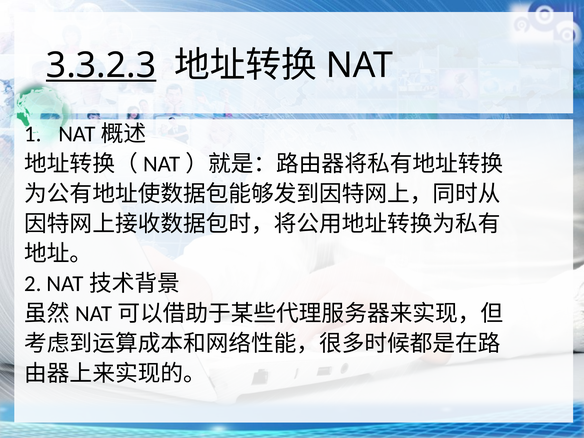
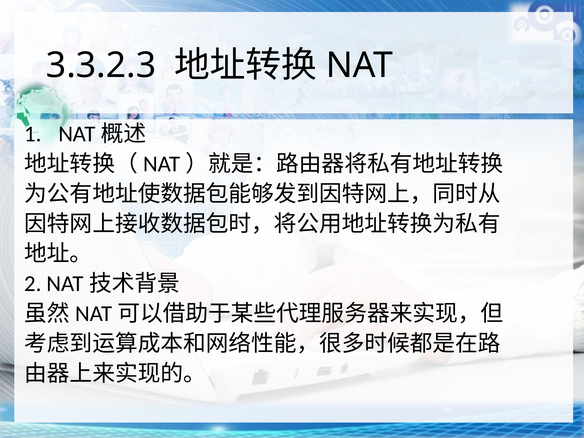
3.3.2.3 underline: present -> none (101, 65)
